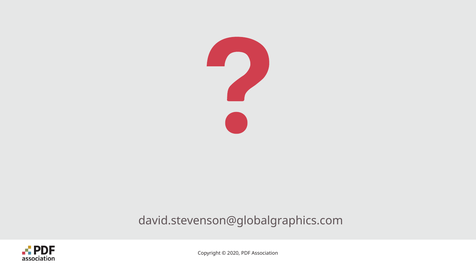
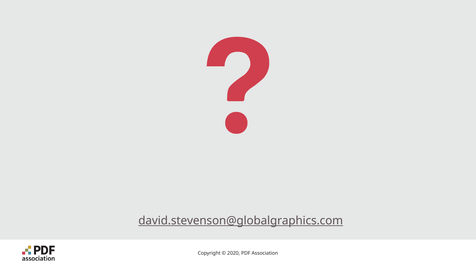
david.stevenson@globalgraphics.com underline: none -> present (241, 220)
